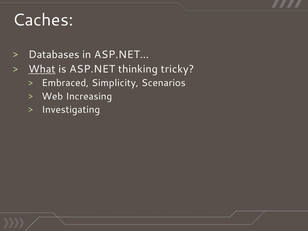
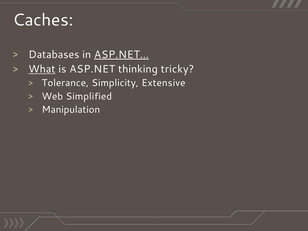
ASP.NET… underline: none -> present (121, 54)
Embraced: Embraced -> Tolerance (65, 83)
Scenarios: Scenarios -> Extensive (163, 83)
Increasing: Increasing -> Simplified (89, 96)
Investigating: Investigating -> Manipulation (71, 110)
